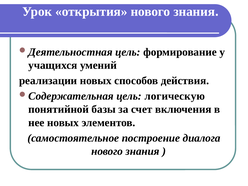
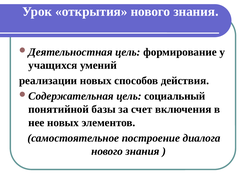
логическую: логическую -> социальный (175, 96)
